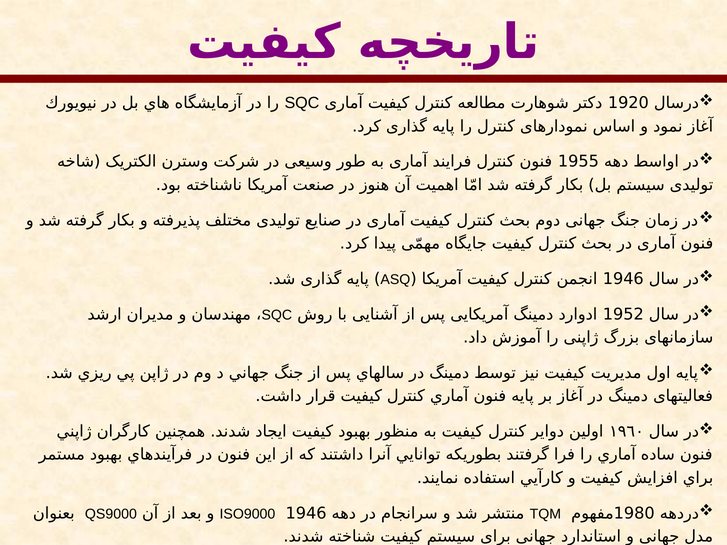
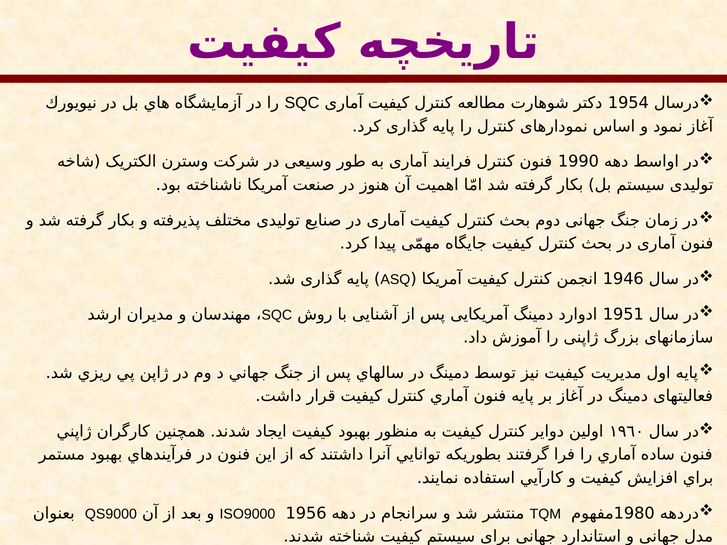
1920: 1920 -> 1954 (628, 103)
1955: 1955 -> 1990 (578, 162)
1952: 1952 -> 1951 (623, 314)
1946: 1946 -> 1956 (306, 513)
